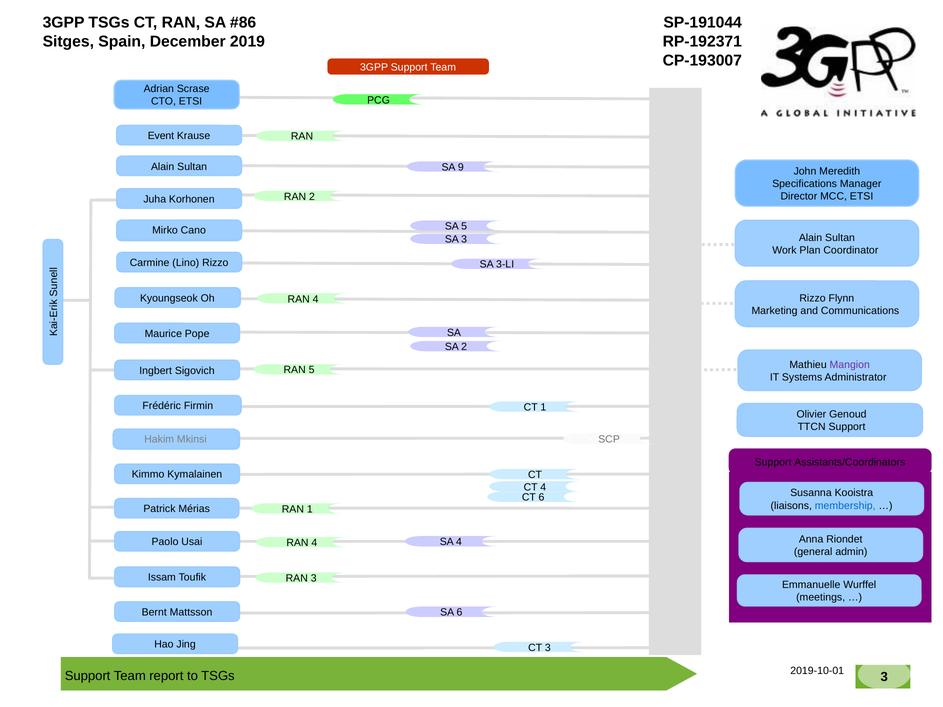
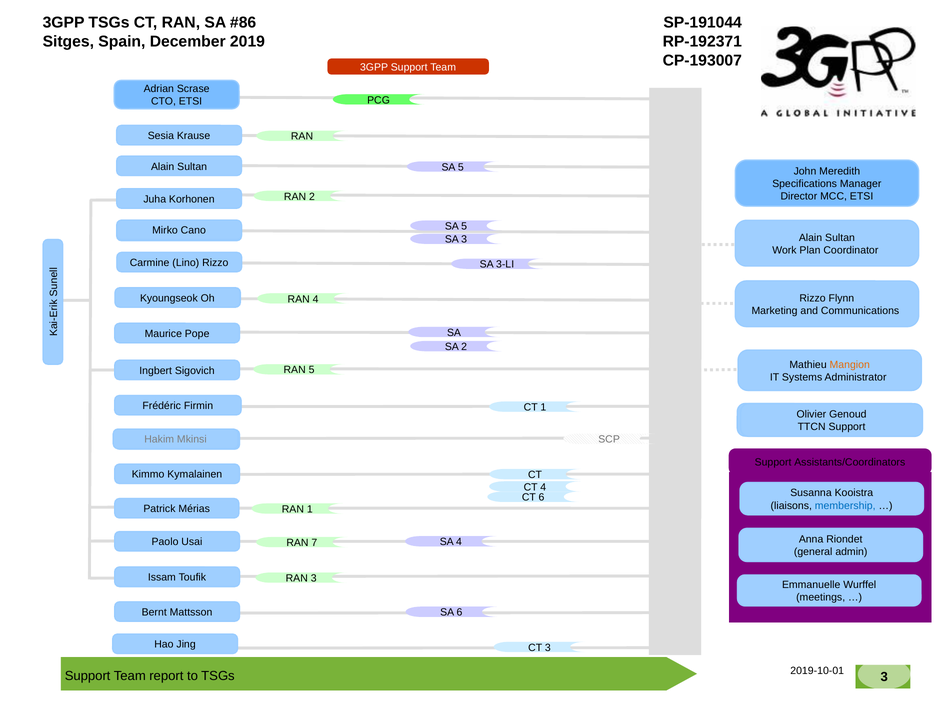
Event: Event -> Sesia (161, 136)
Sultan SA 9: 9 -> 5 (461, 167)
Mangion colour: purple -> orange (850, 365)
4: 4 -> 7 (314, 543)
